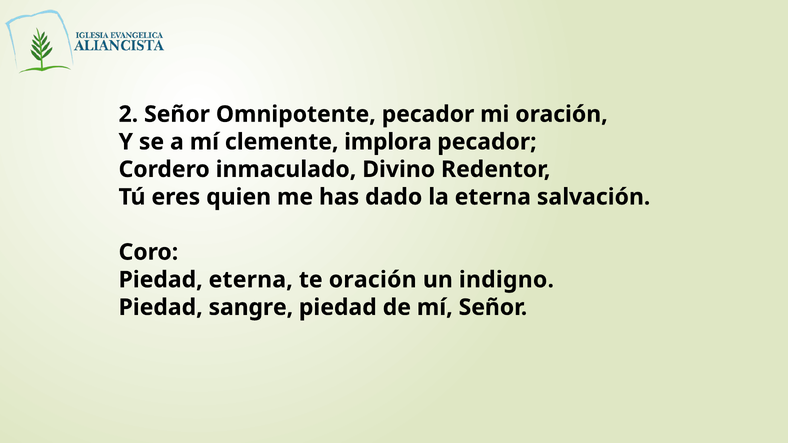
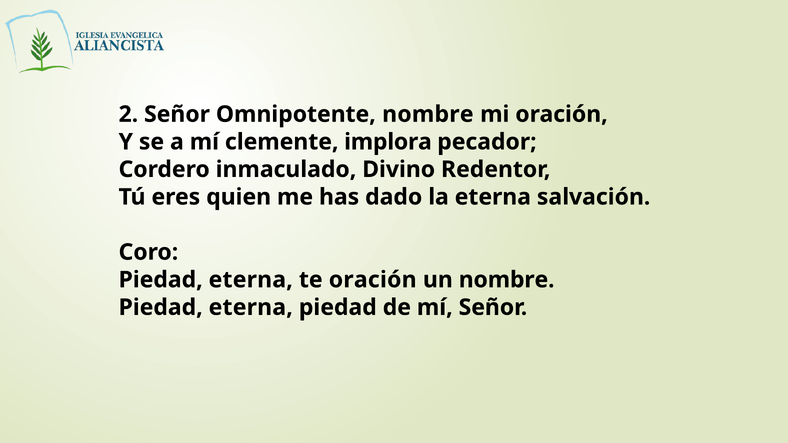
Omnipotente pecador: pecador -> nombre (428, 114)
un indigno: indigno -> nombre (507, 280)
sangre: sangre -> eterna (251, 307)
